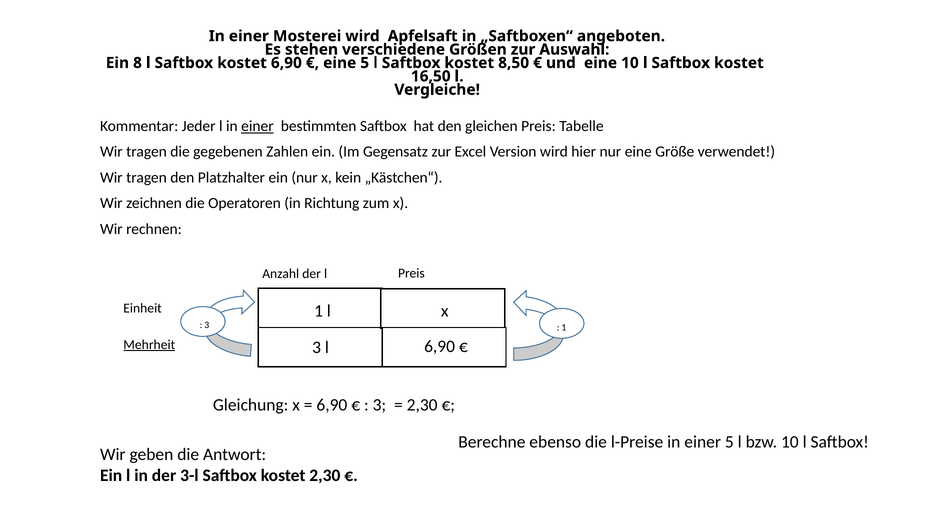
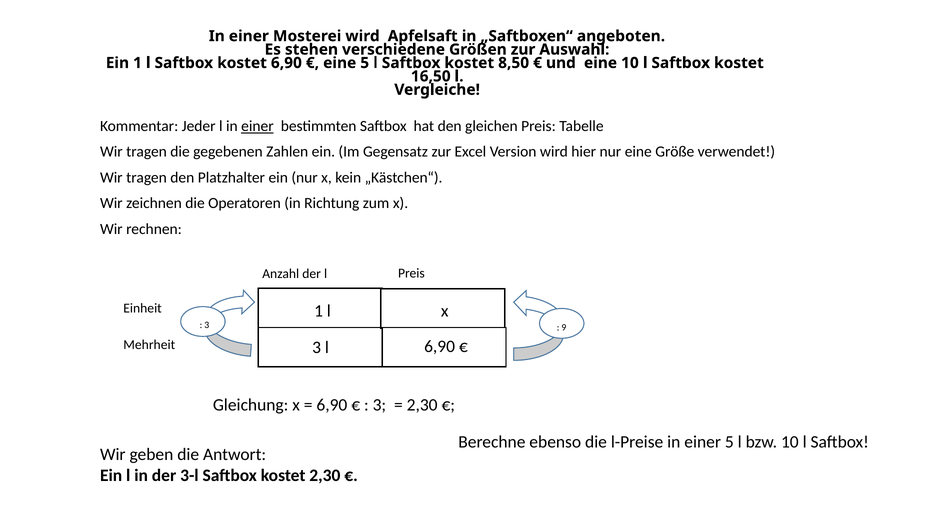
Ein 8: 8 -> 1 (138, 63)
1: 1 -> 9 (564, 328)
Mehrheit underline: present -> none (149, 345)
